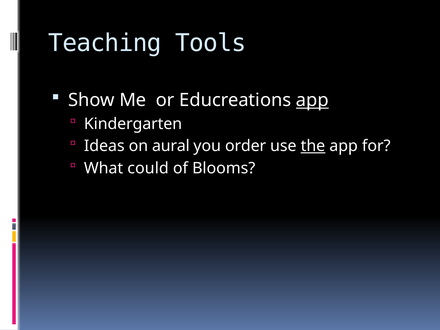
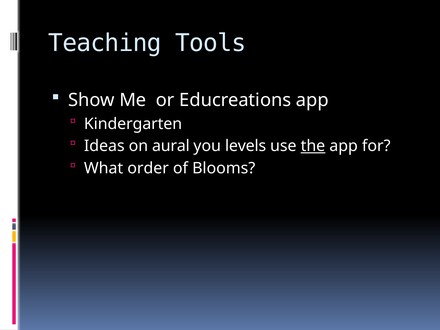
app underline: present -> none (312, 100)
order: order -> levels (246, 146)
could: could -> order (148, 168)
